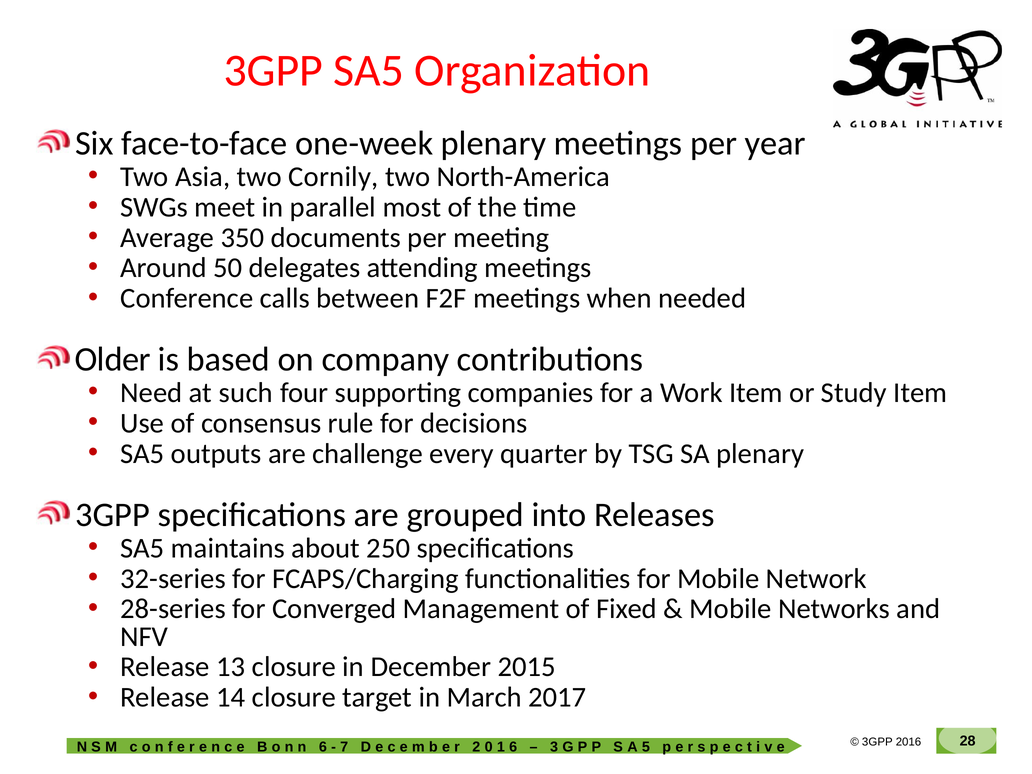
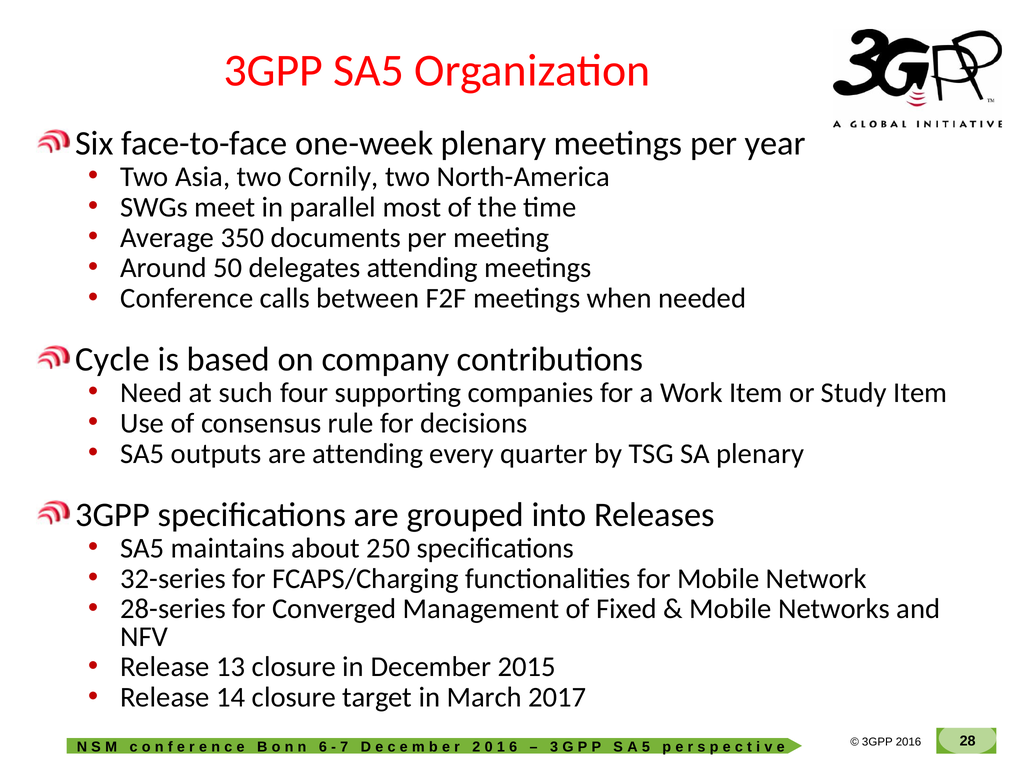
Older: Older -> Cycle (112, 359)
are challenge: challenge -> attending (368, 454)
